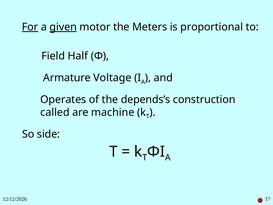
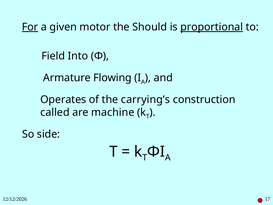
given underline: present -> none (63, 27)
Meters: Meters -> Should (150, 27)
proportional underline: none -> present (212, 27)
Half: Half -> Into (78, 56)
Voltage: Voltage -> Flowing (113, 78)
depends’s: depends’s -> carrying’s (145, 100)
